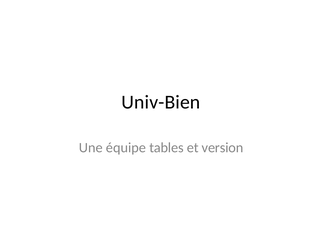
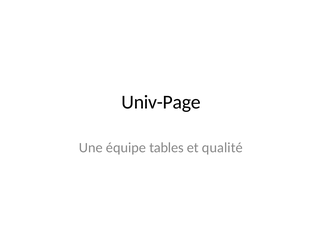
Univ-Bien: Univ-Bien -> Univ-Page (161, 102)
version: version -> qualité (222, 148)
